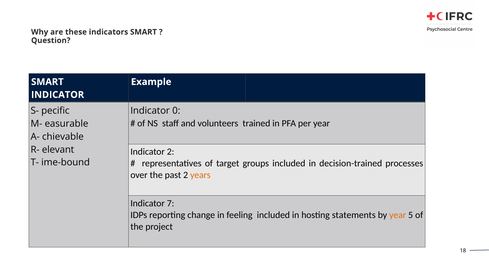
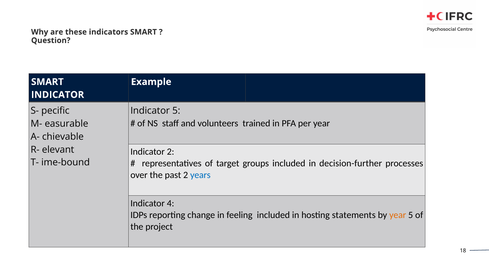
Indicator 0: 0 -> 5 (176, 111)
decision-trained: decision-trained -> decision-further (351, 163)
years colour: orange -> blue (200, 175)
7: 7 -> 4 (171, 203)
